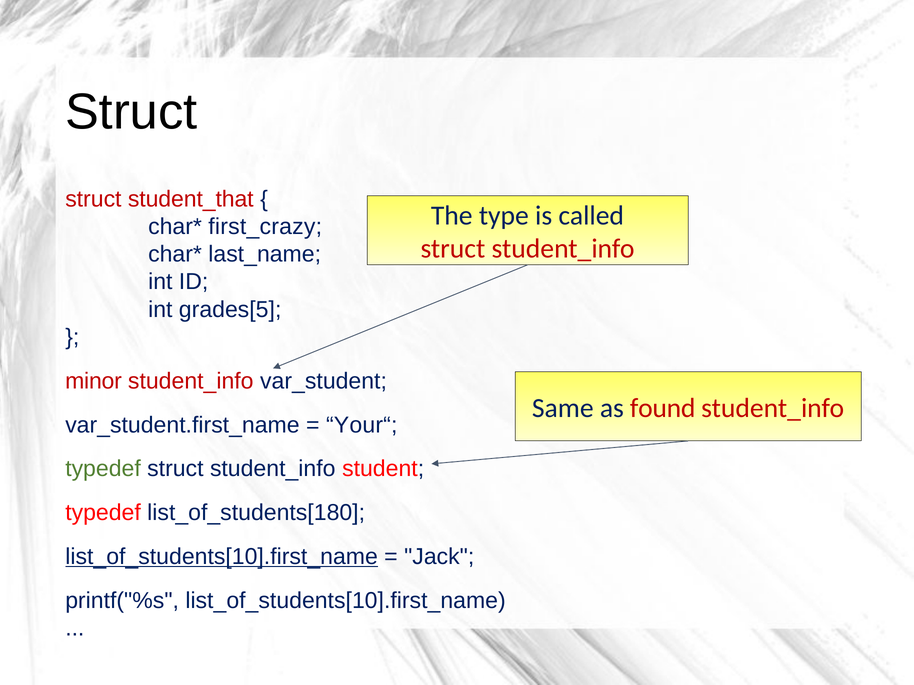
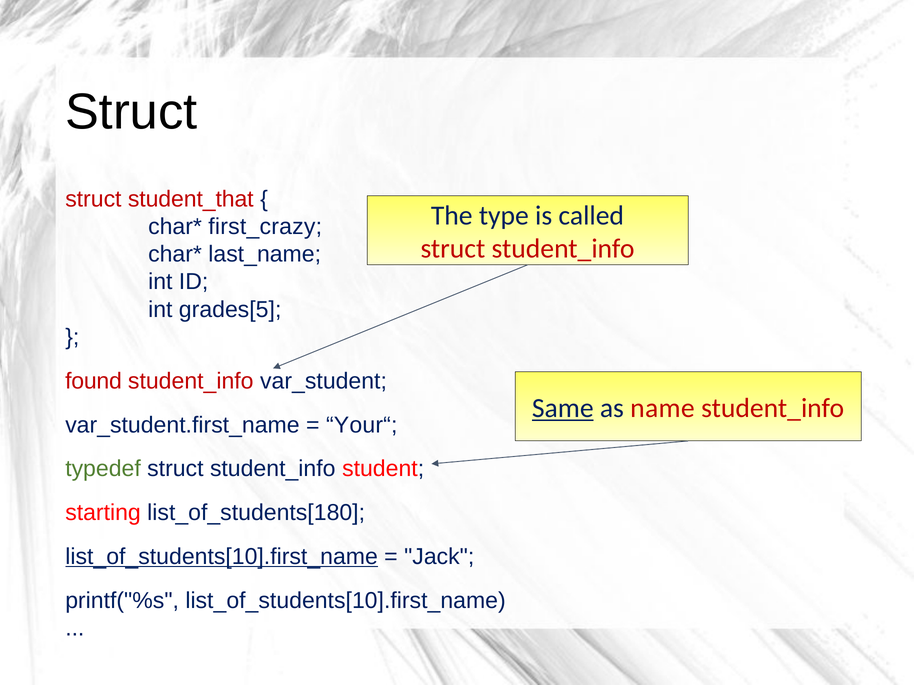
minor: minor -> found (93, 381)
Same underline: none -> present (563, 409)
found: found -> name (662, 409)
typedef: typedef -> starting (103, 513)
